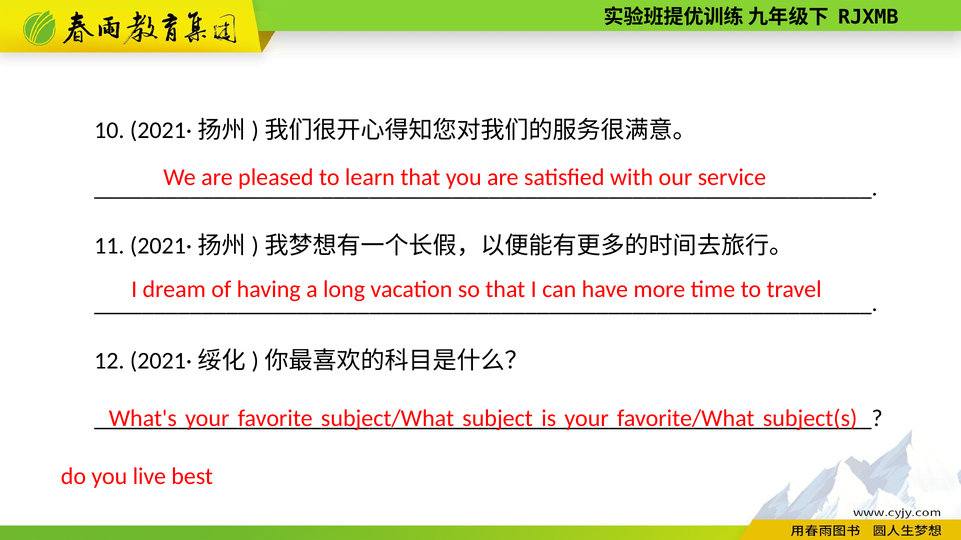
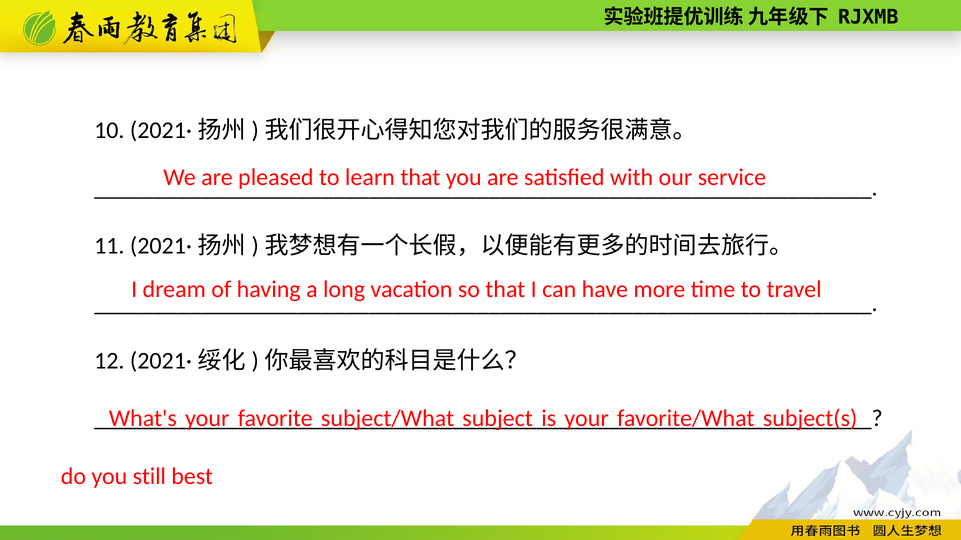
live: live -> still (149, 477)
